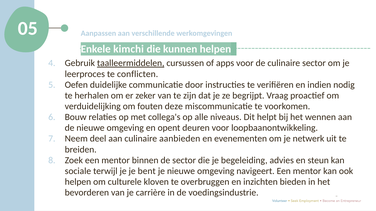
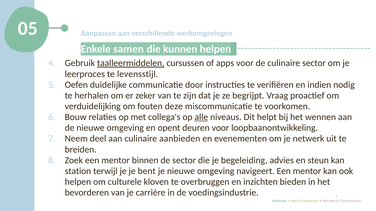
kimchi: kimchi -> samen (129, 49)
conflicten: conflicten -> levensstijl (138, 74)
alle underline: none -> present (201, 117)
sociale: sociale -> station (78, 171)
